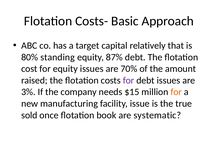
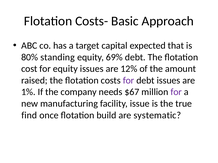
relatively: relatively -> expected (148, 46)
87%: 87% -> 69% (114, 57)
70%: 70% -> 12% (129, 69)
3%: 3% -> 1% (28, 92)
$15: $15 -> $67 (132, 92)
for colour: orange -> purple (176, 92)
sold: sold -> find (29, 116)
book: book -> build (106, 116)
